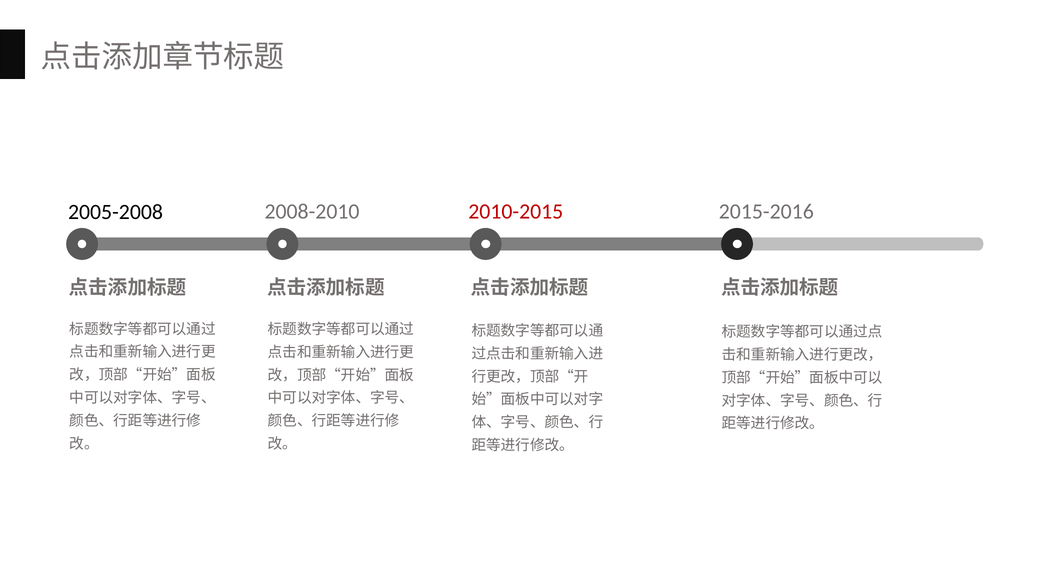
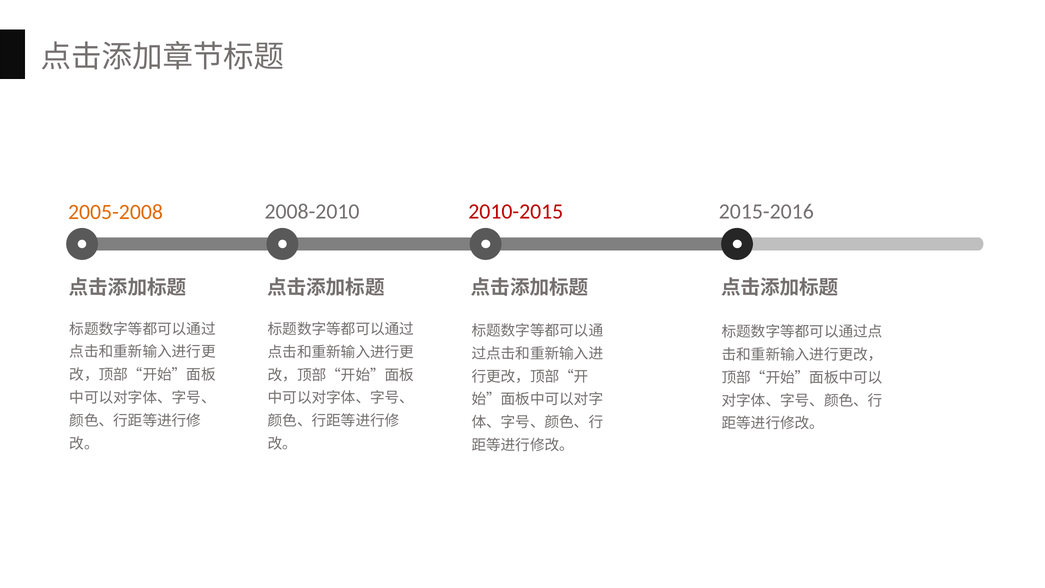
2005-2008 colour: black -> orange (115, 212)
